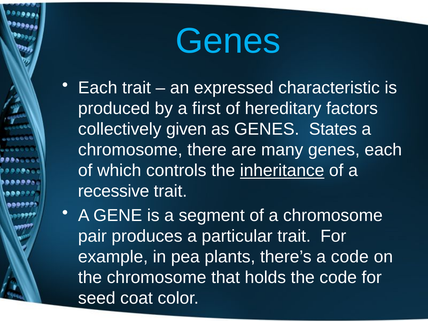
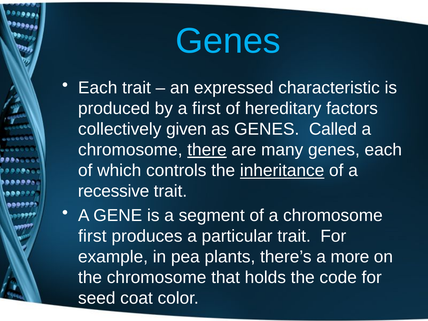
States: States -> Called (333, 129)
there underline: none -> present (207, 150)
pair: pair -> first (92, 236)
a code: code -> more (350, 257)
